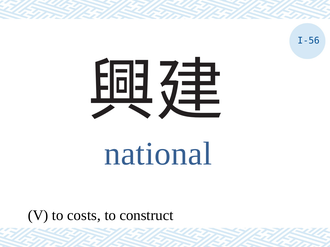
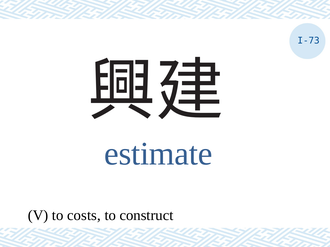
I-56: I-56 -> I-73 (309, 41)
national: national -> estimate (158, 154)
